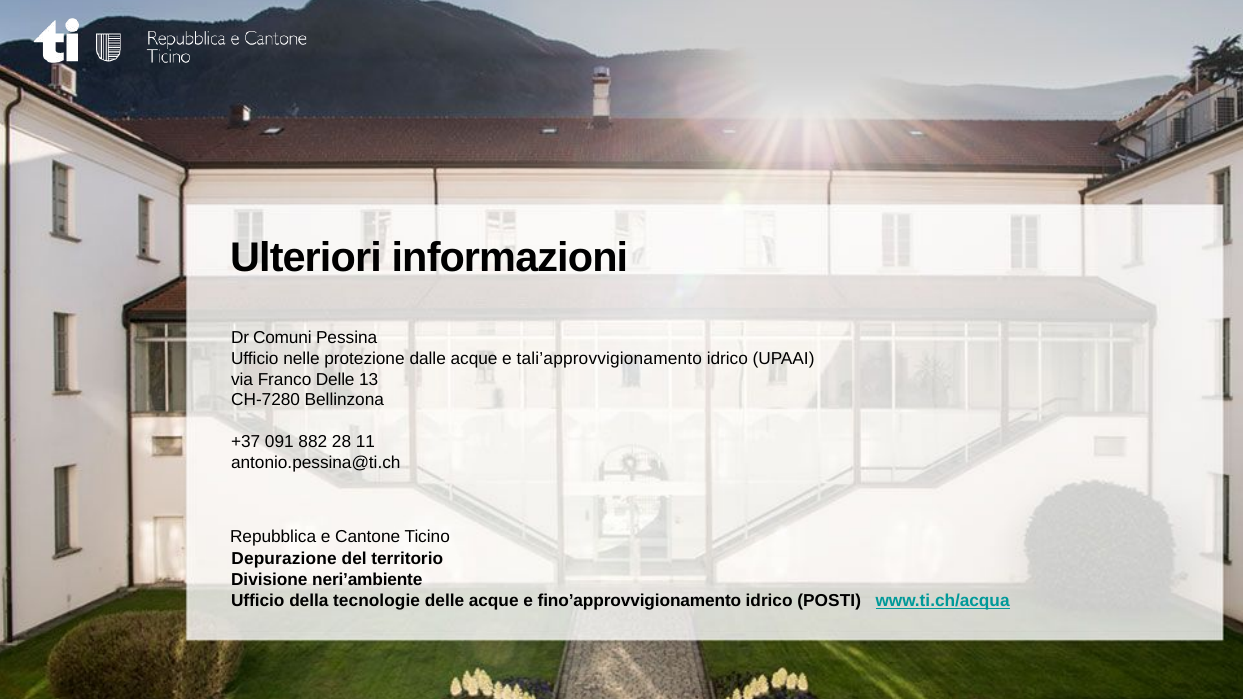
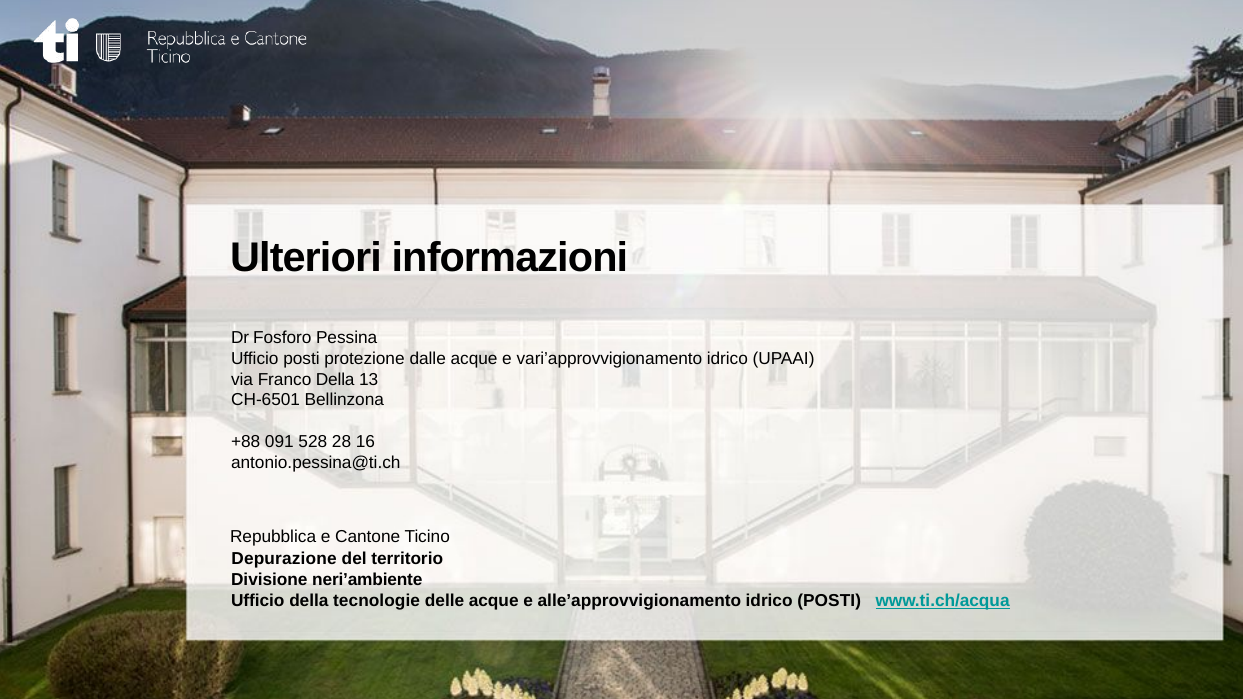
Comuni: Comuni -> Fosforo (282, 338)
Ufficio nelle: nelle -> posti (302, 359)
tali’approvvigionamento: tali’approvvigionamento -> vari’approvvigionamento (609, 359)
Franco Delle: Delle -> Della (335, 380)
CH-7280: CH-7280 -> CH-6501 (266, 400)
+37: +37 -> +88 (246, 442)
882: 882 -> 528 (313, 442)
11: 11 -> 16 (365, 442)
fino’approvvigionamento: fino’approvvigionamento -> alle’approvvigionamento (639, 601)
